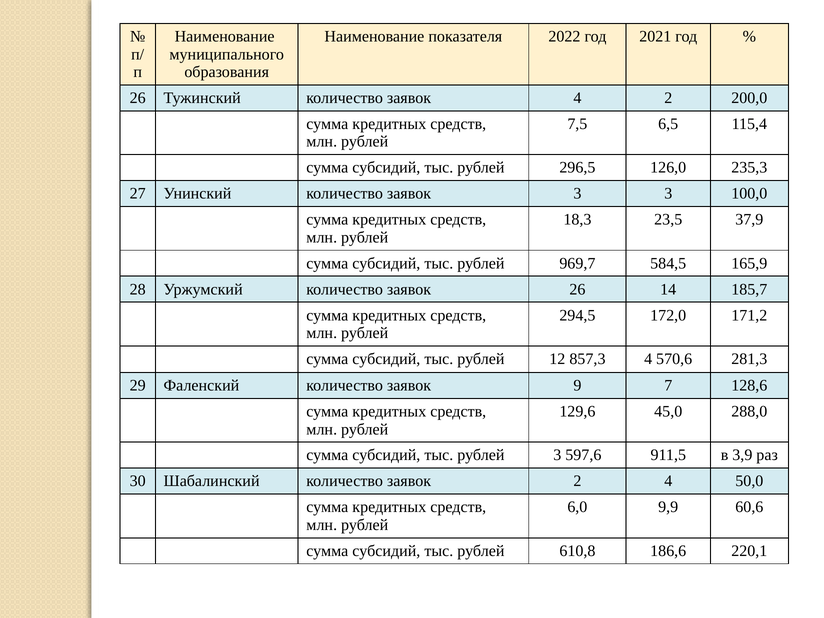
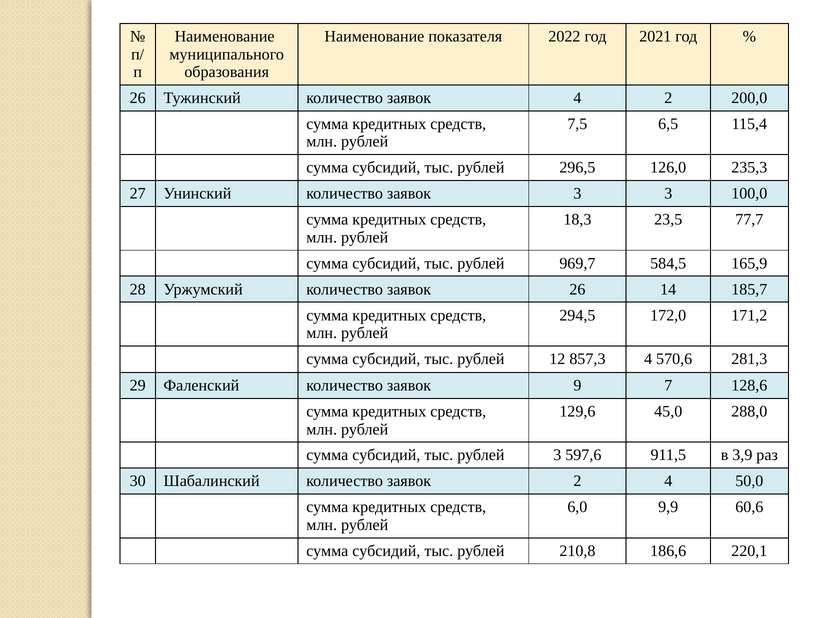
37,9: 37,9 -> 77,7 (749, 220)
610,8: 610,8 -> 210,8 (577, 551)
